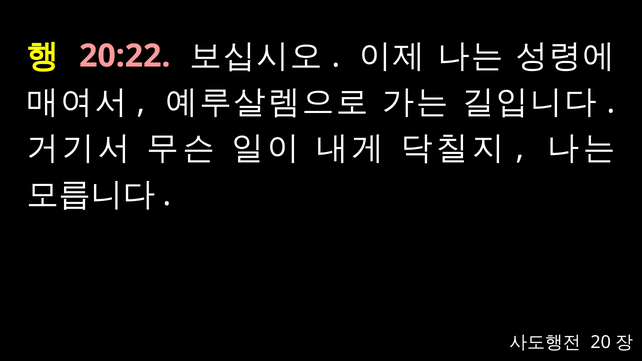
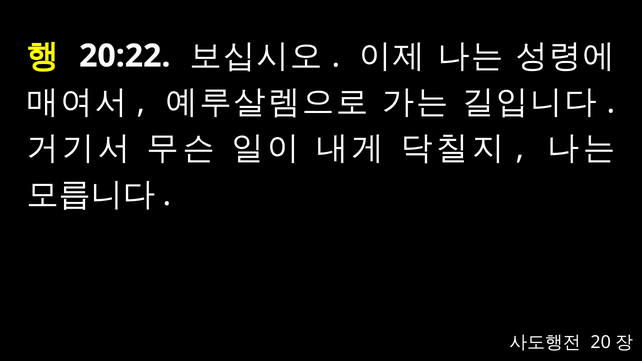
20:22 colour: pink -> white (125, 56)
